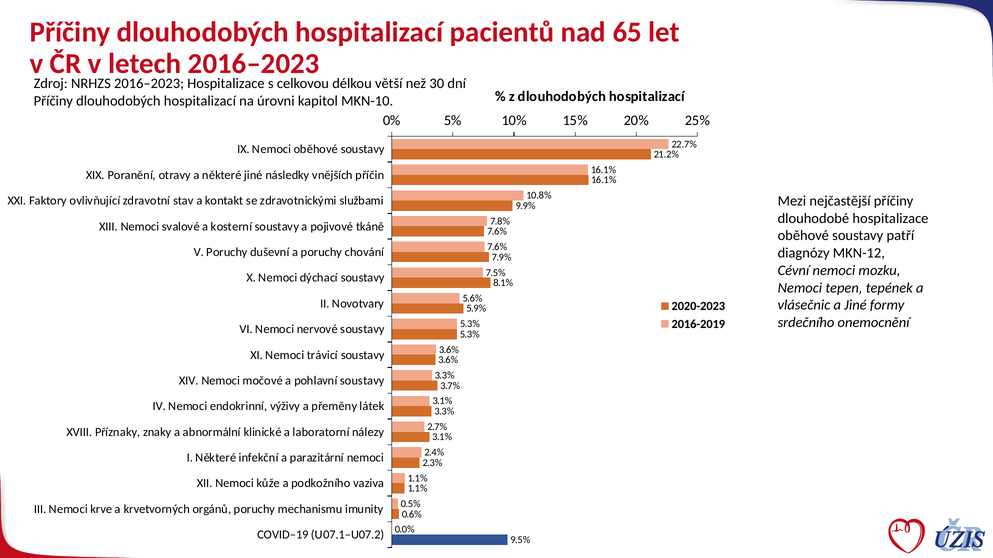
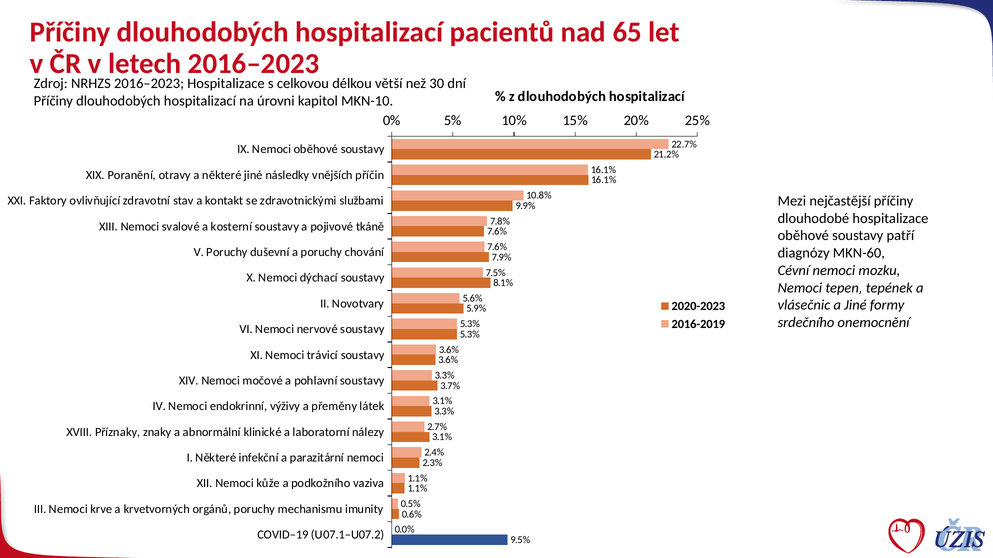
MKN-12: MKN-12 -> MKN-60 (859, 253)
